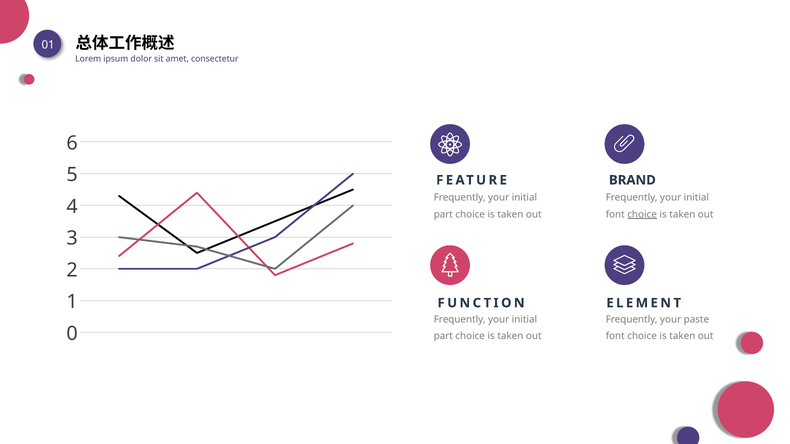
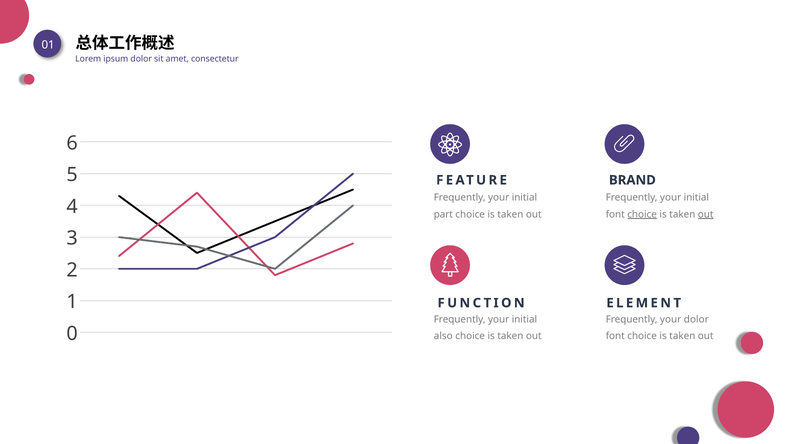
out underline: none -> present (706, 214)
your paste: paste -> dolor (696, 320)
part: part -> also (443, 336)
